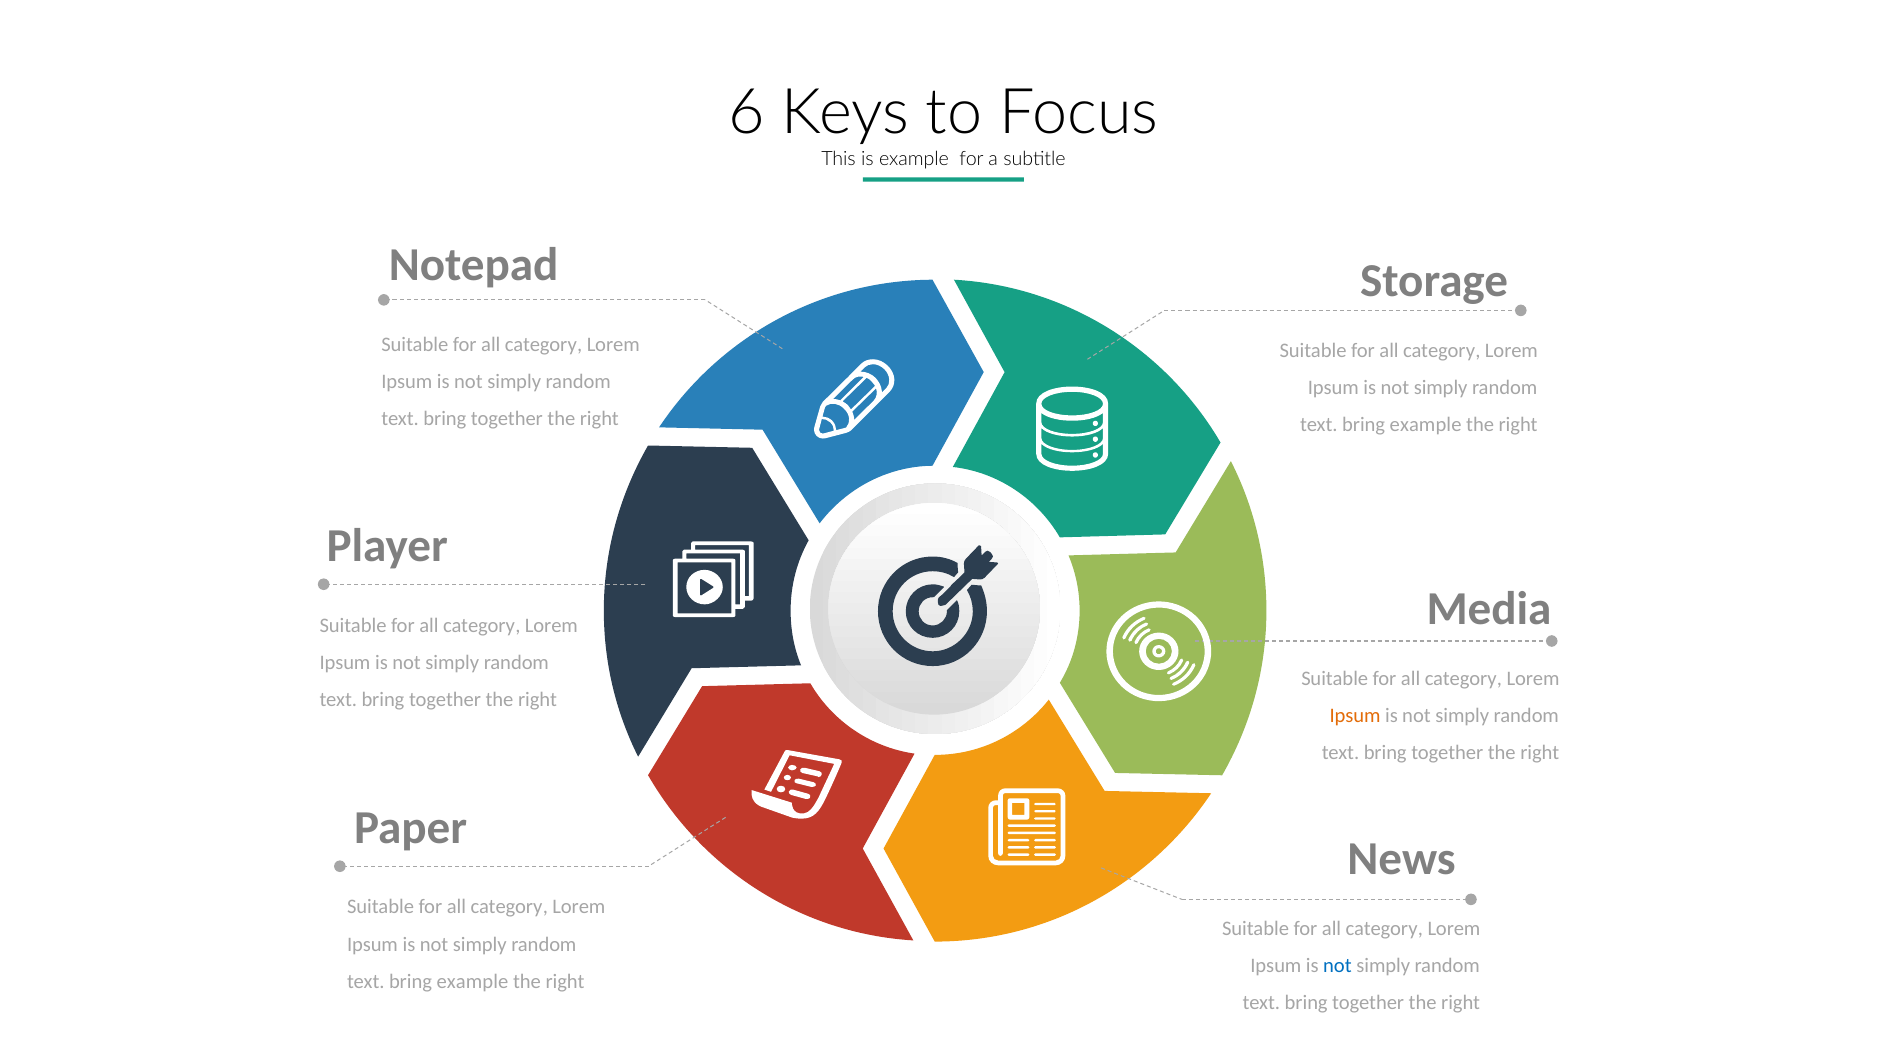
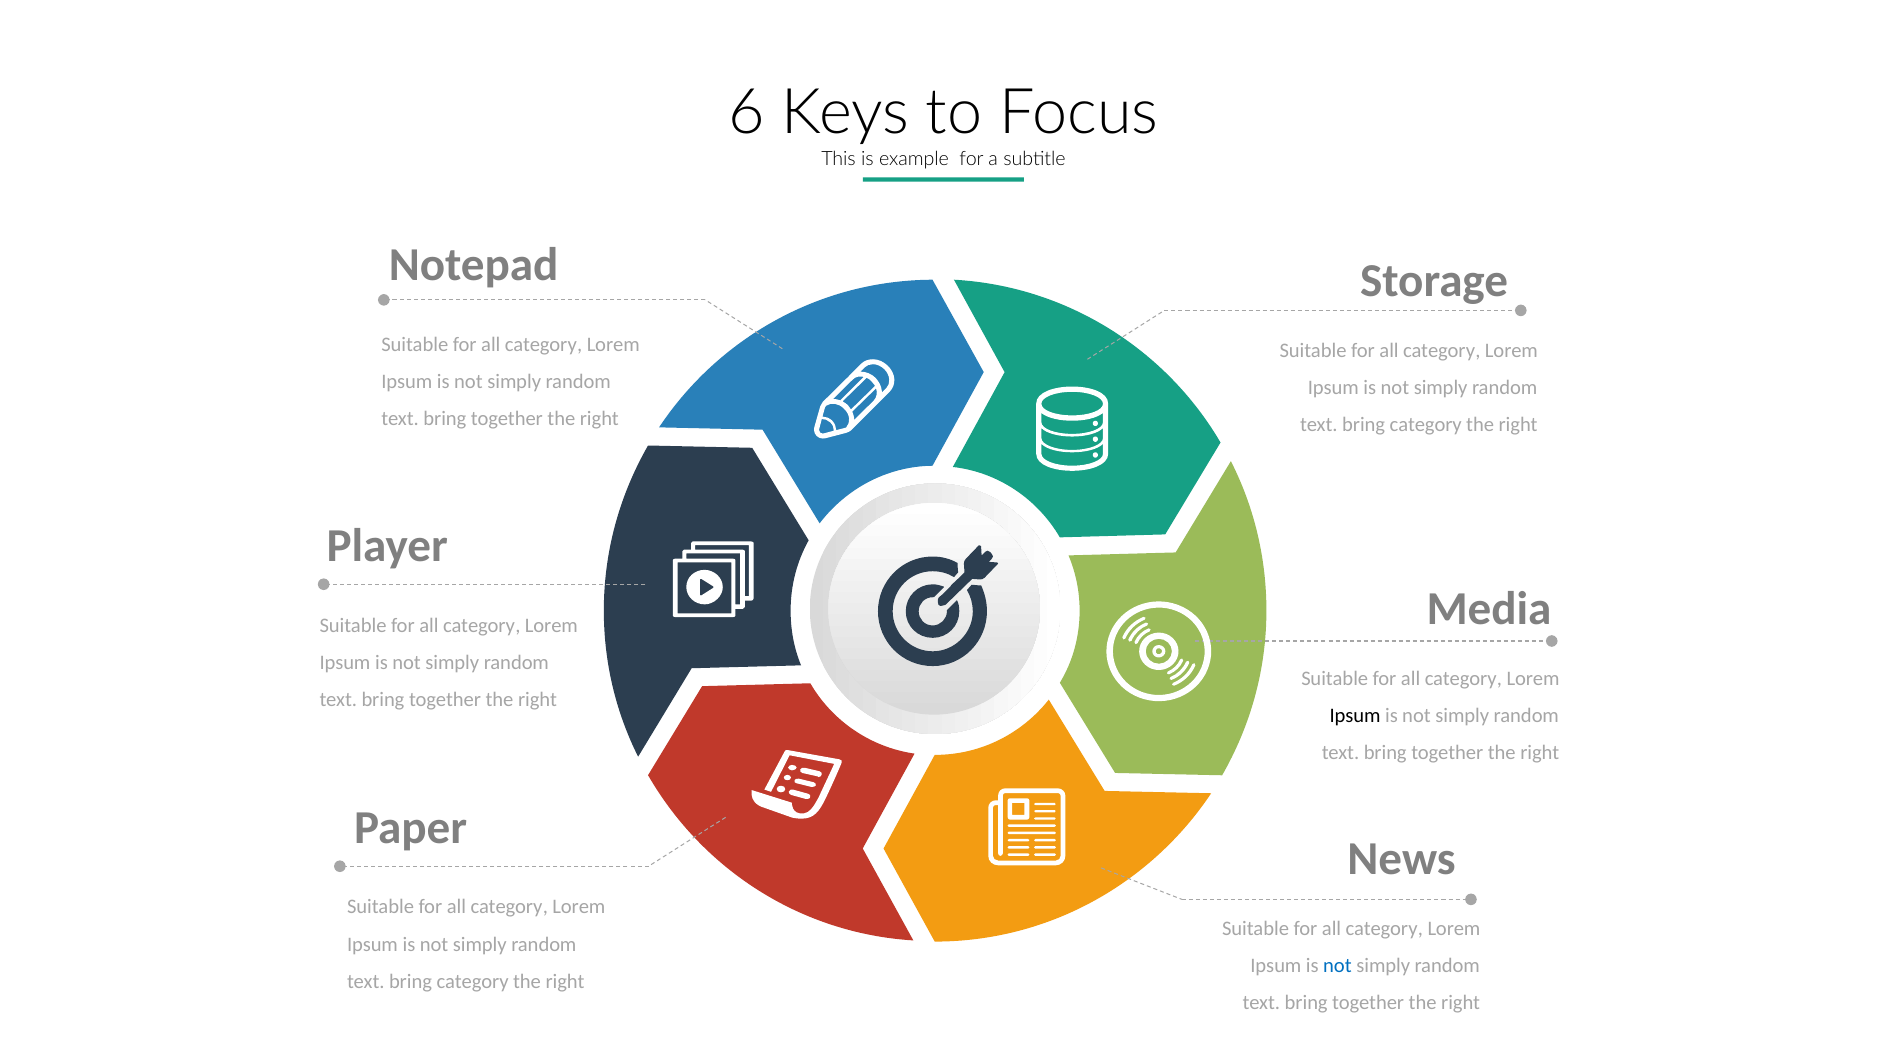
example: example -> category (1426, 425)
Ipsum colour: orange -> black (1355, 715)
example: example -> category (473, 981)
